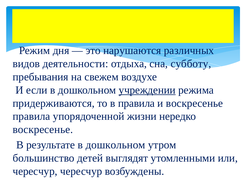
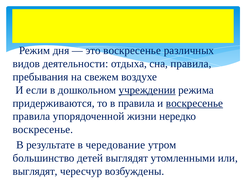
это нарушаются: нарушаются -> воскресенье (132, 50)
сна субботу: субботу -> правила (191, 64)
воскресенье underline: none -> present (195, 103)
результате в дошкольном: дошкольном -> чередование (115, 144)
чересчур: чересчур -> выглядят (35, 171)
